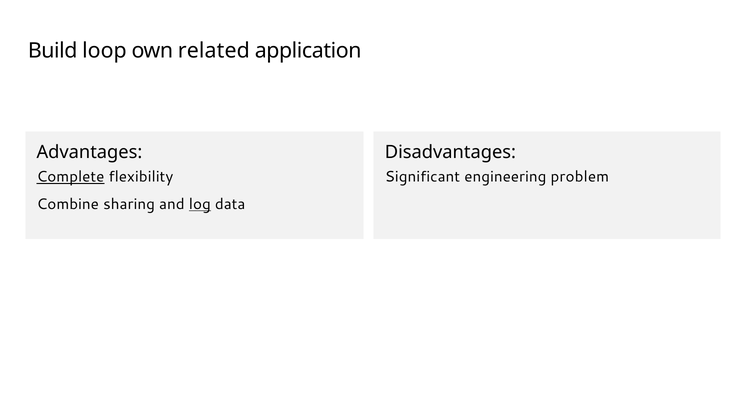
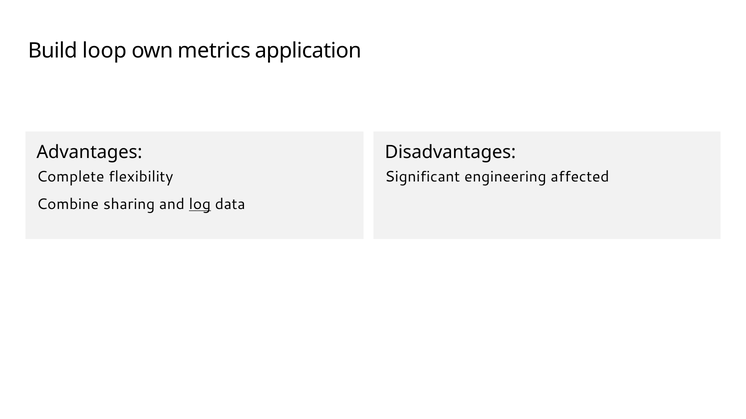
related: related -> metrics (214, 51)
Complete underline: present -> none (70, 177)
problem: problem -> affected (580, 177)
